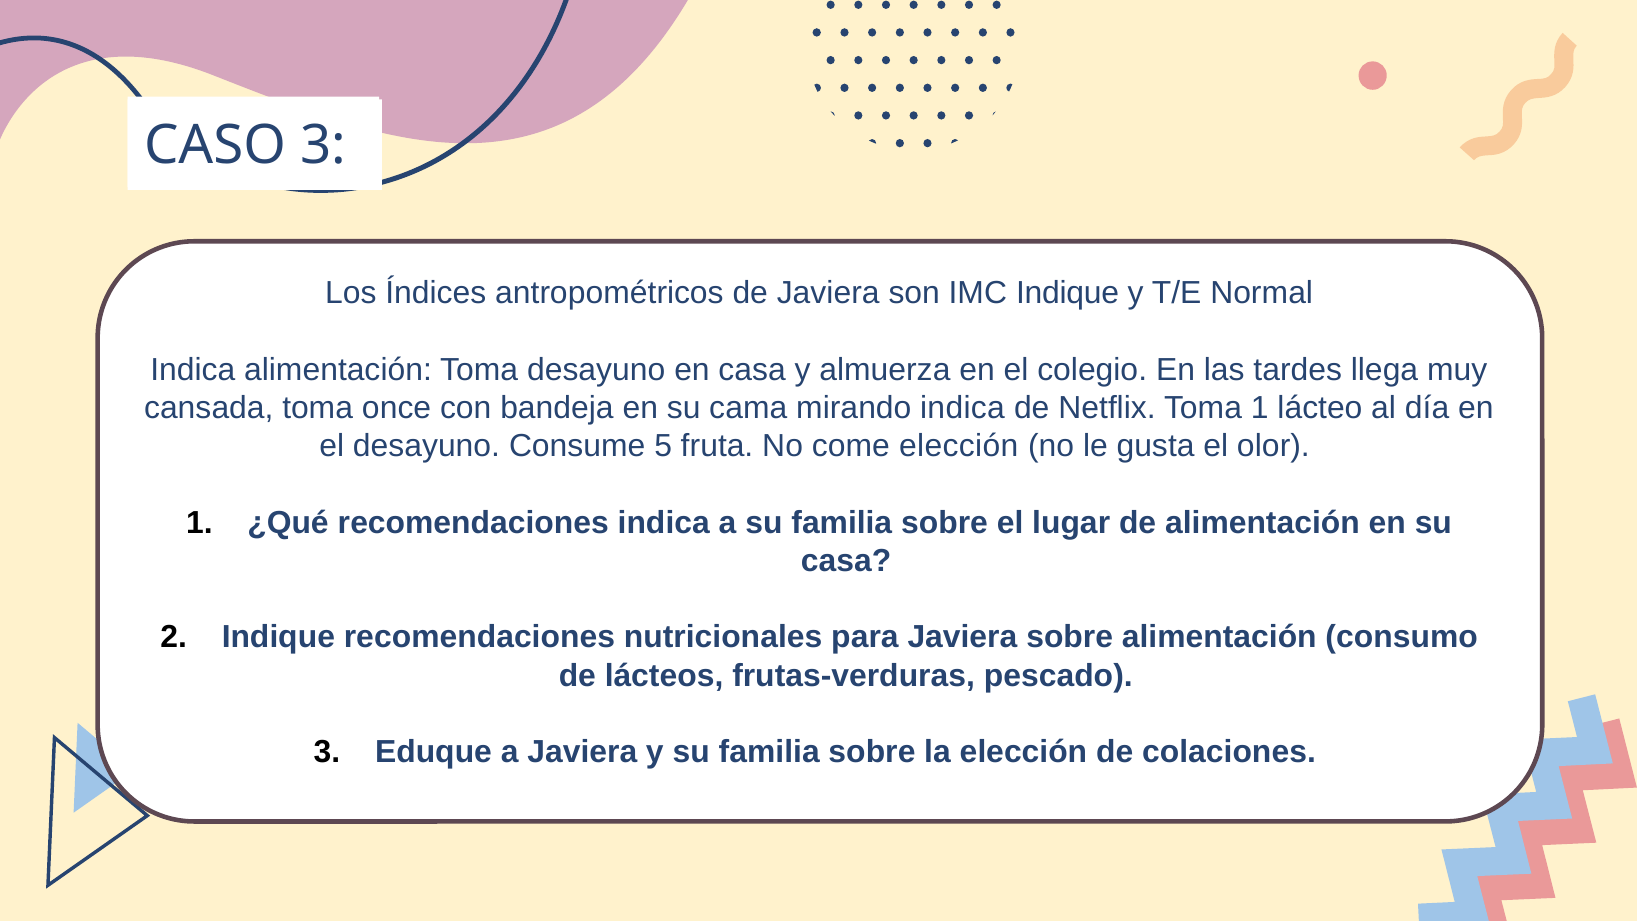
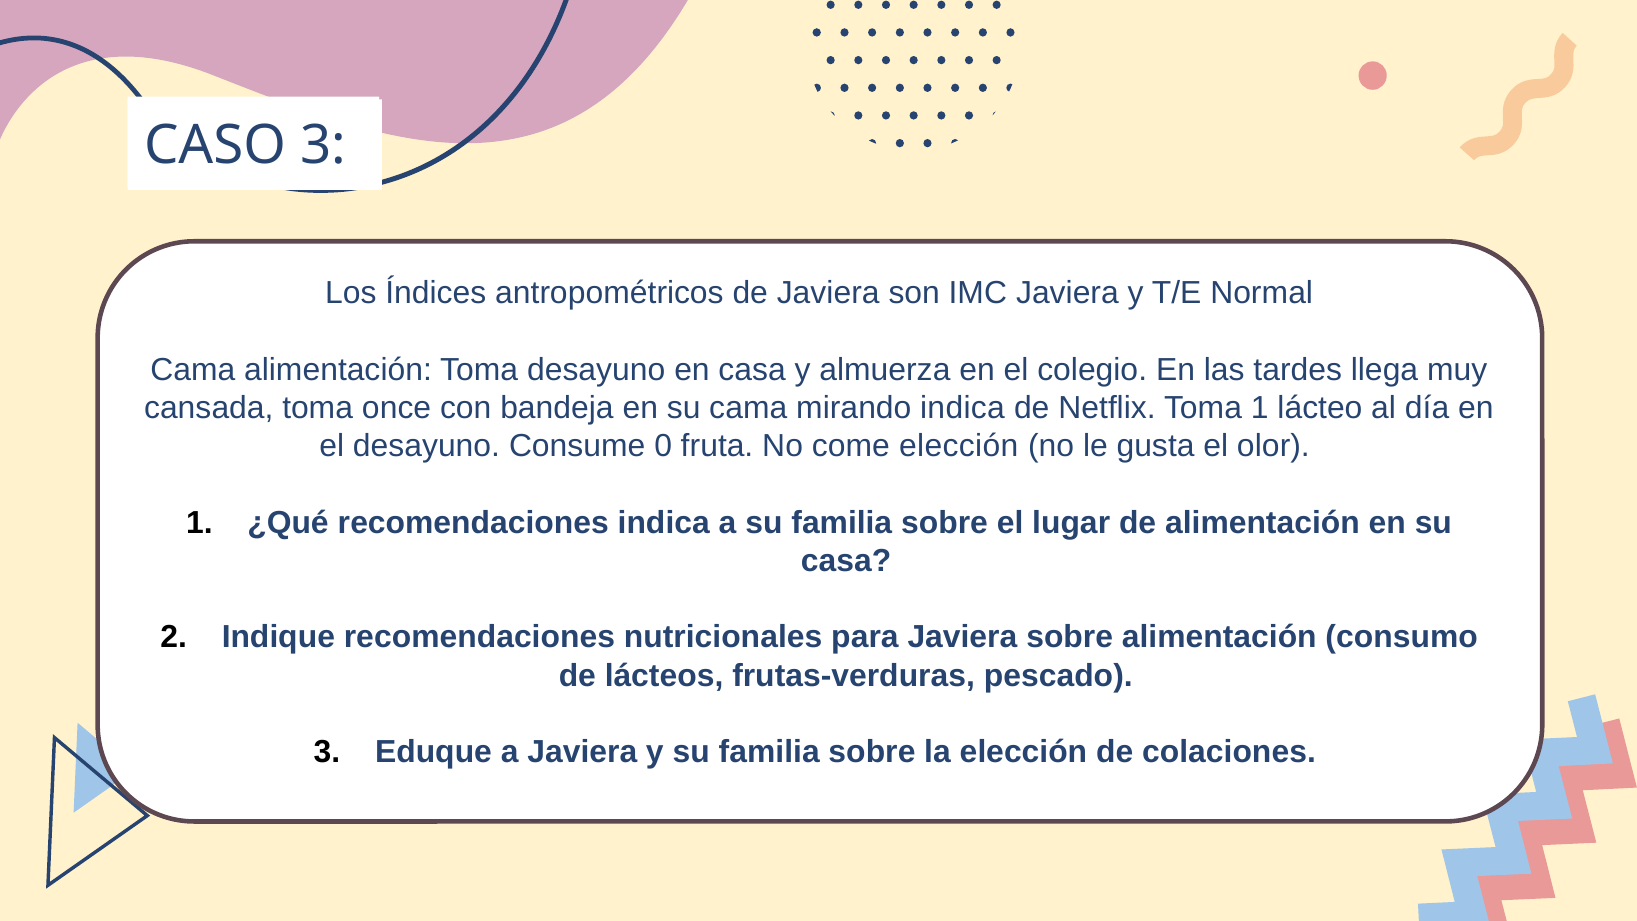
IMC Indique: Indique -> Javiera (1067, 293)
Indica: Indica -> Cama (193, 370)
5: 5 -> 0 (663, 446)
